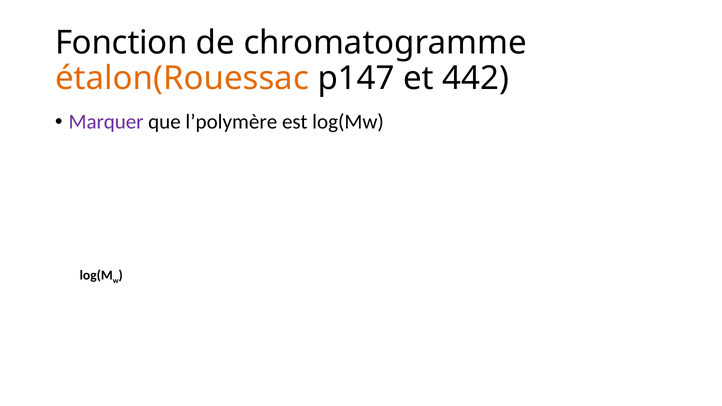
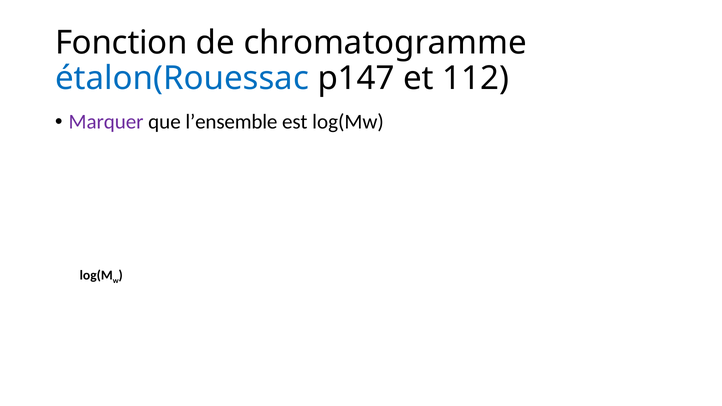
étalon(Rouessac colour: orange -> blue (182, 79)
442: 442 -> 112 (476, 79)
l’polymère: l’polymère -> l’ensemble (231, 122)
